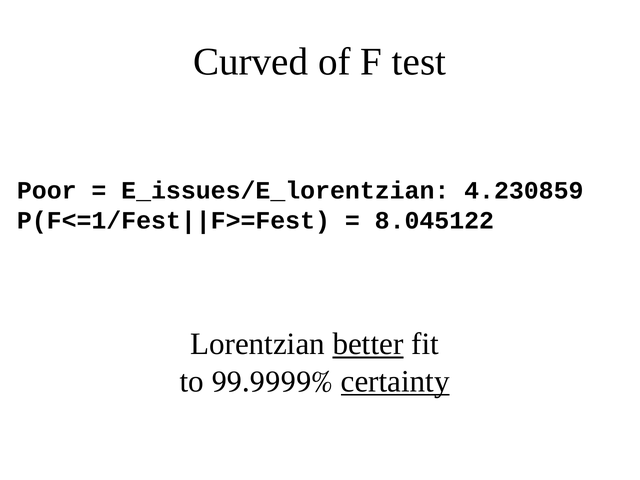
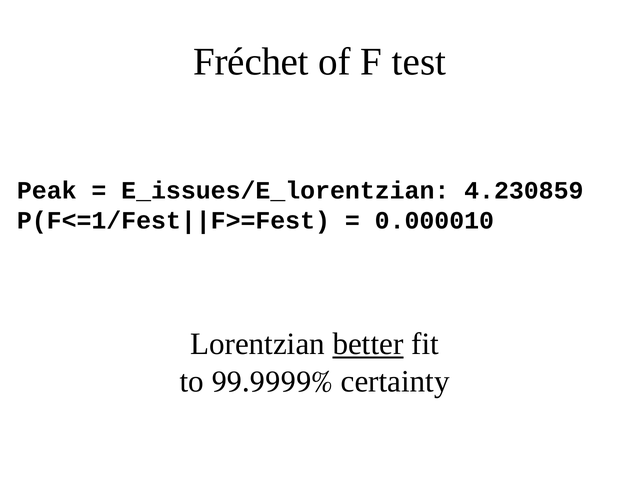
Curved: Curved -> Fréchet (251, 62)
Poor: Poor -> Peak (47, 190)
8.045122: 8.045122 -> 0.000010 (434, 220)
certainty underline: present -> none (395, 381)
